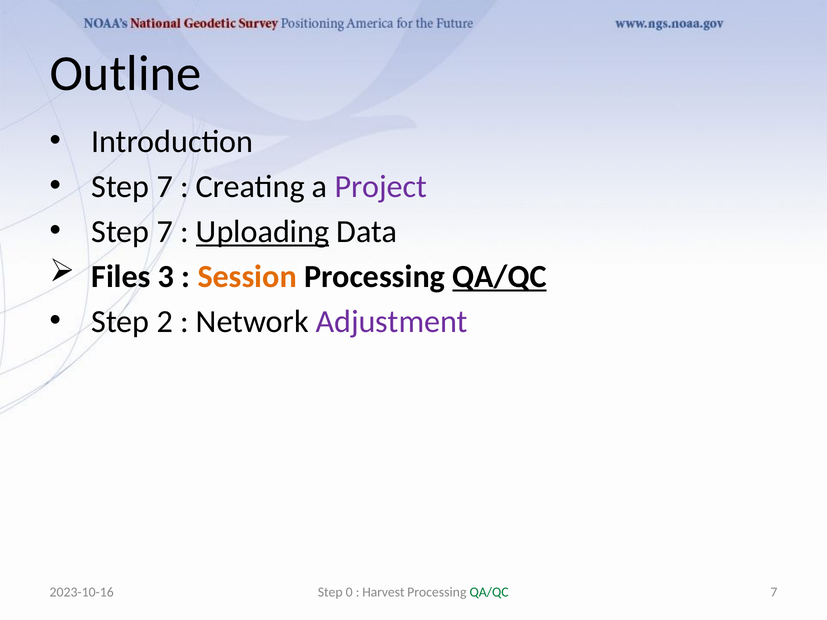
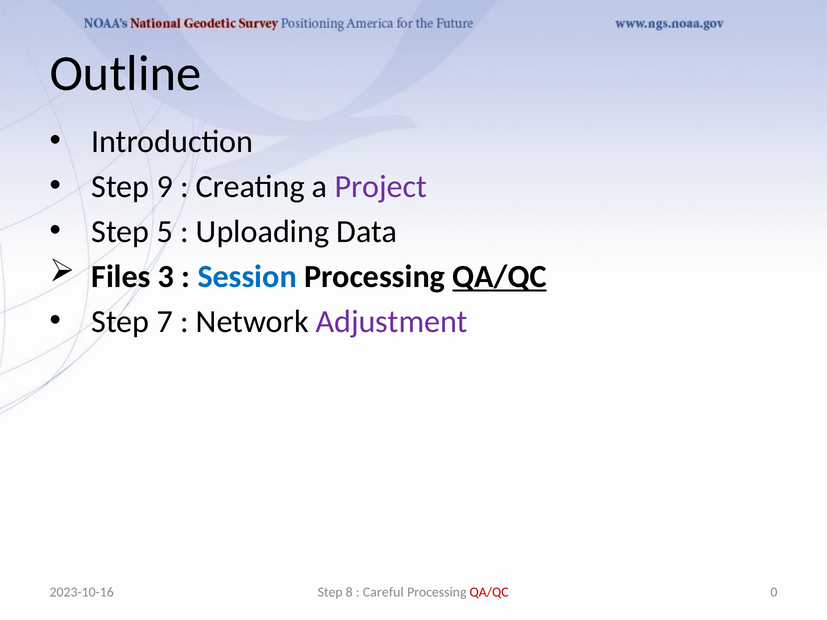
7: 7 -> 9 (165, 187)
7: 7 -> 5 (165, 232)
Uploading underline: present -> none (263, 232)
Session colour: orange -> blue (247, 277)
2: 2 -> 7 (165, 322)
0: 0 -> 8 (349, 592)
Harvest: Harvest -> Careful (383, 592)
QA/QC colour: green -> red (489, 592)
2023-10-16 7: 7 -> 0 (774, 592)
